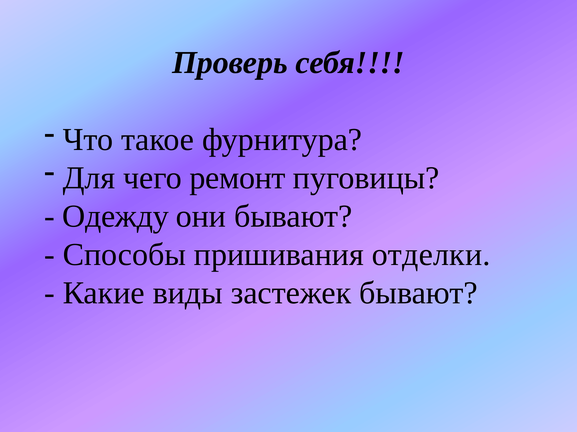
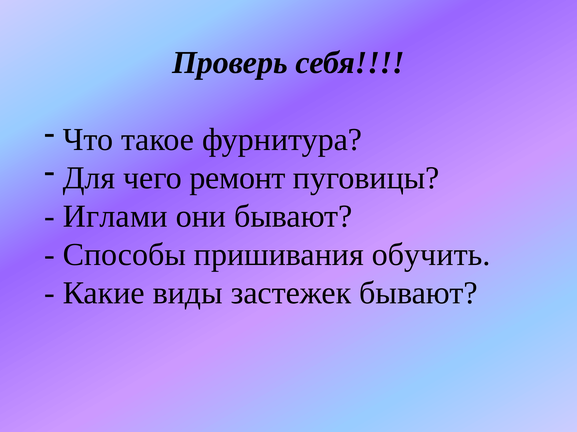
Одежду: Одежду -> Иглами (115, 217)
отделки: отделки -> обучить (431, 255)
